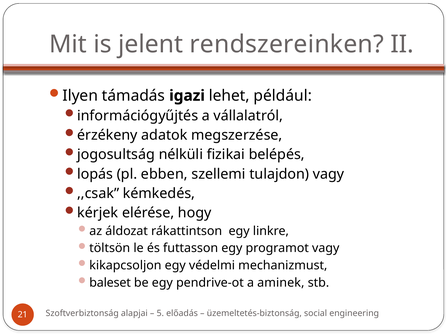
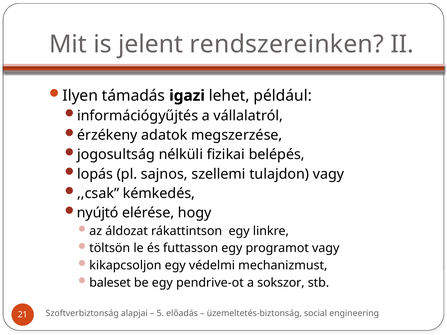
ebben: ebben -> sajnos (164, 174)
kérjek: kérjek -> nyújtó (98, 213)
aminek: aminek -> sokszor (281, 283)
